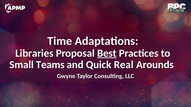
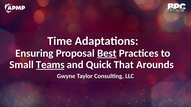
Libraries: Libraries -> Ensuring (34, 53)
Teams underline: none -> present (50, 65)
Real: Real -> That (124, 65)
